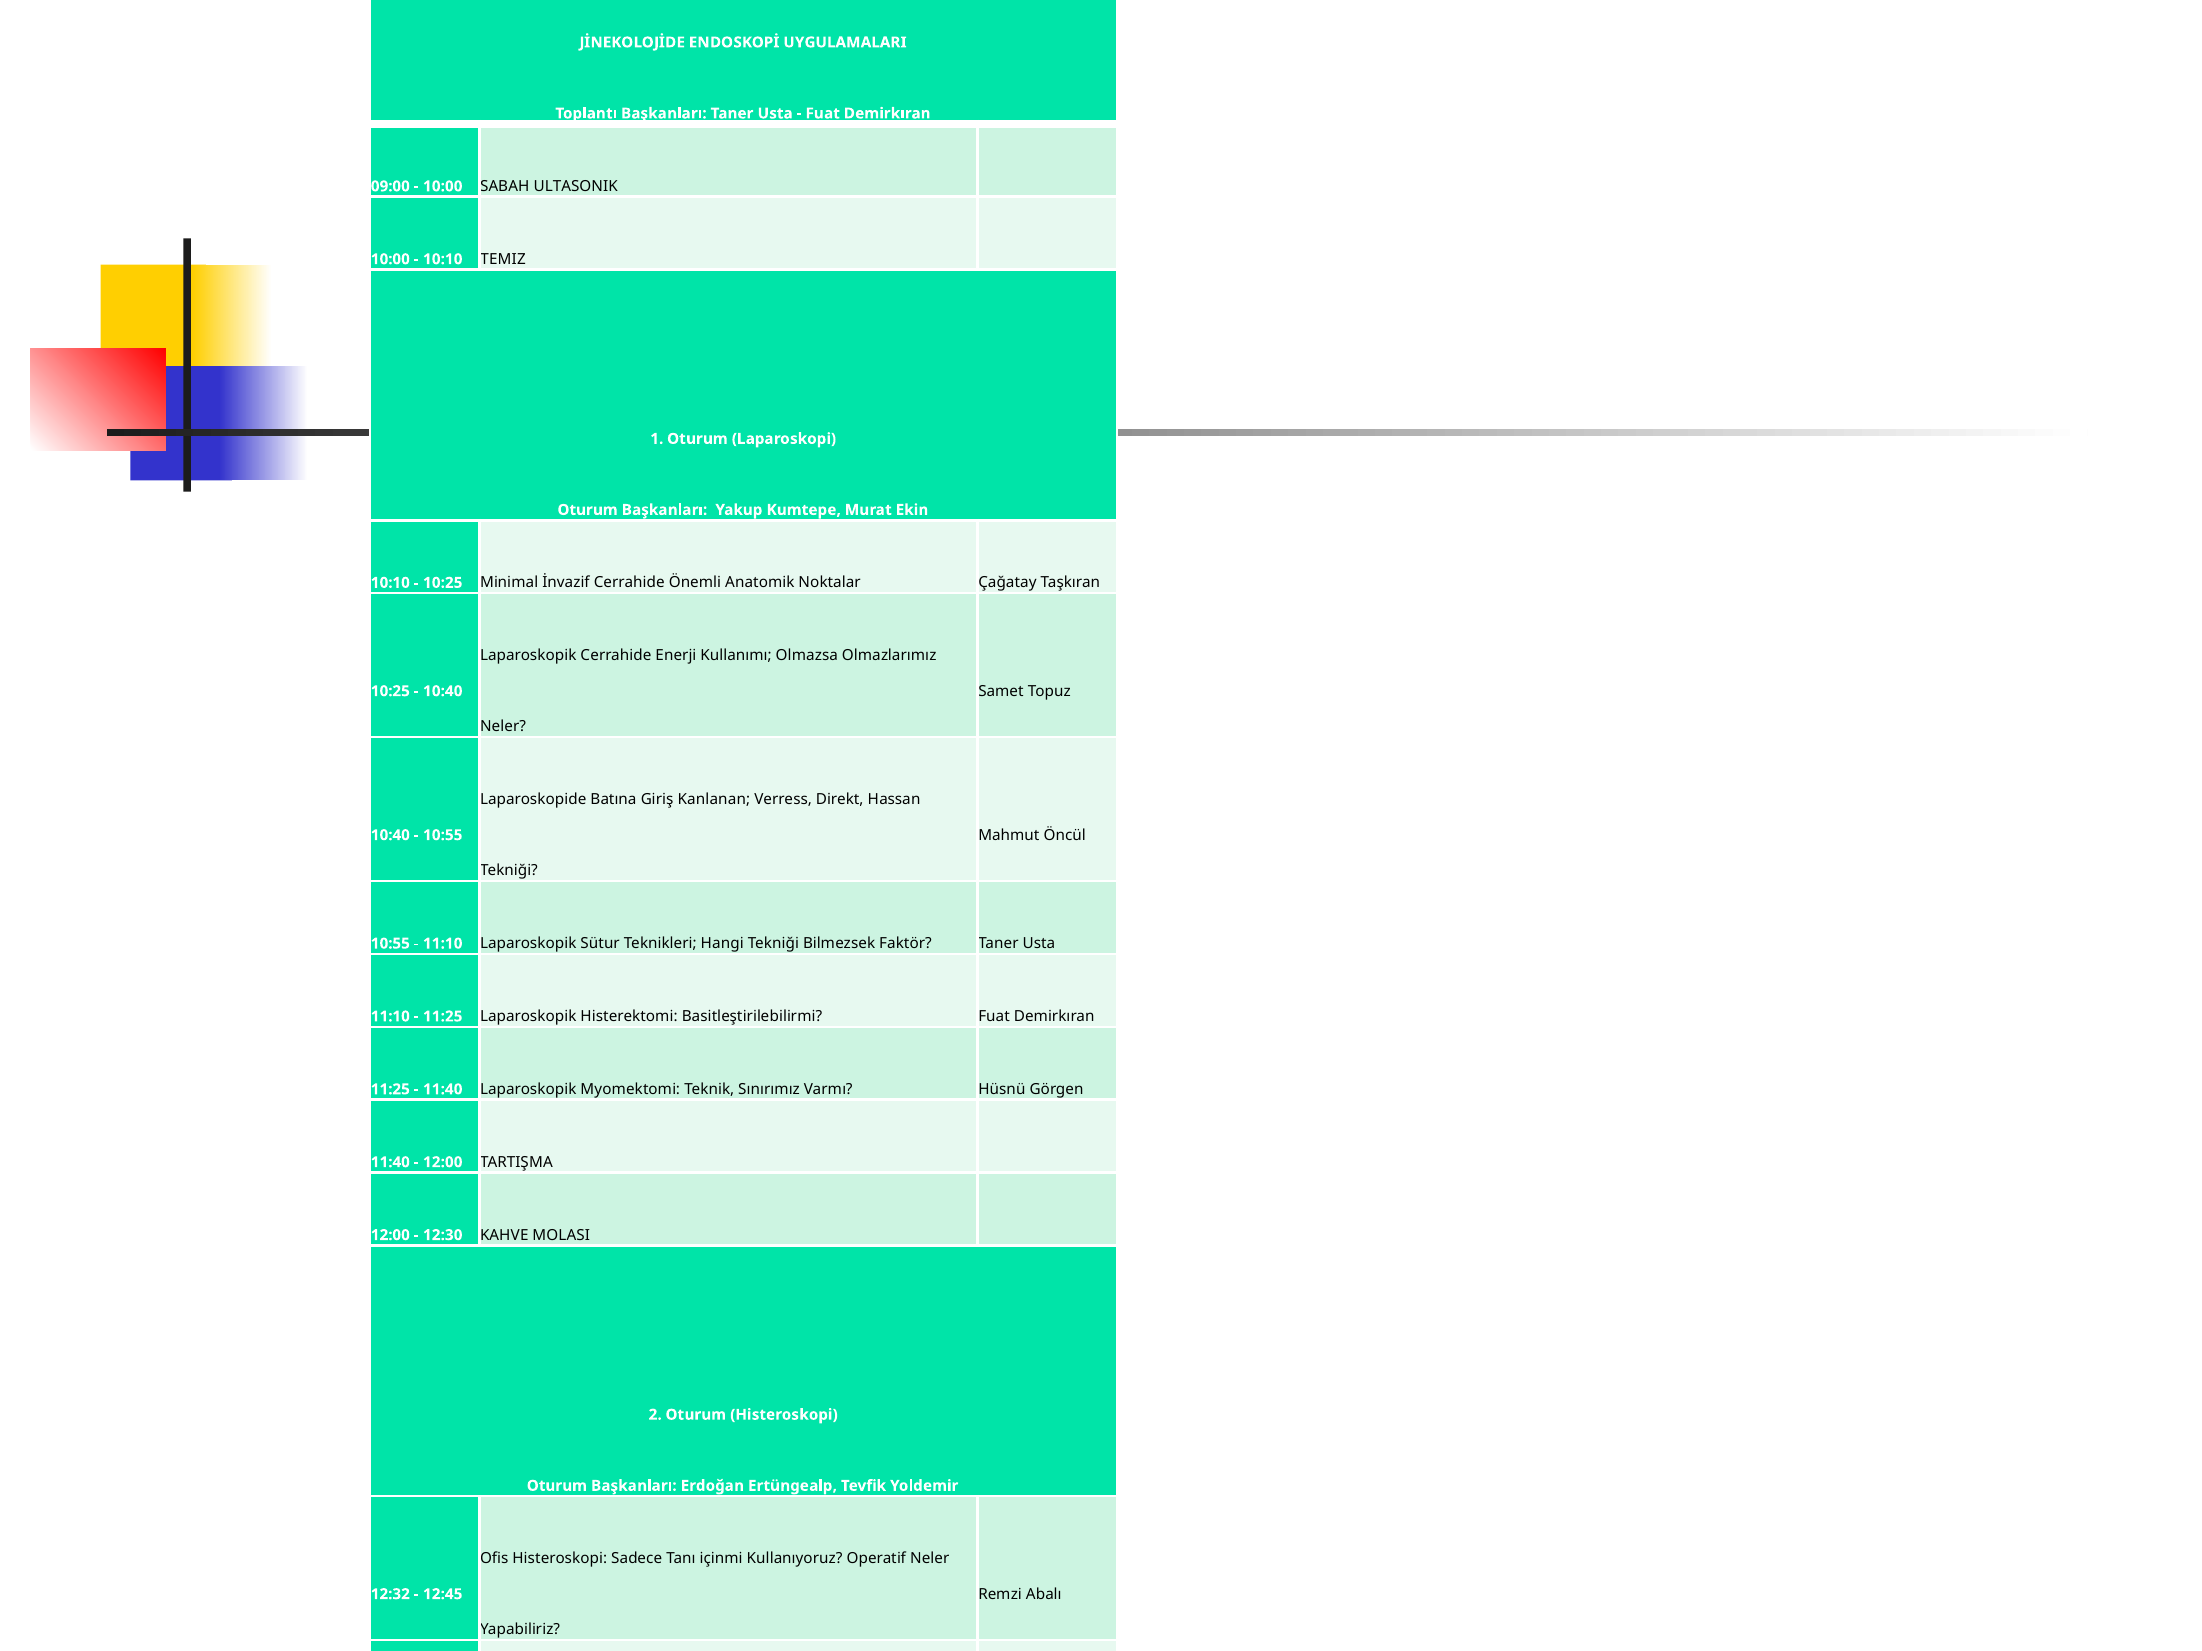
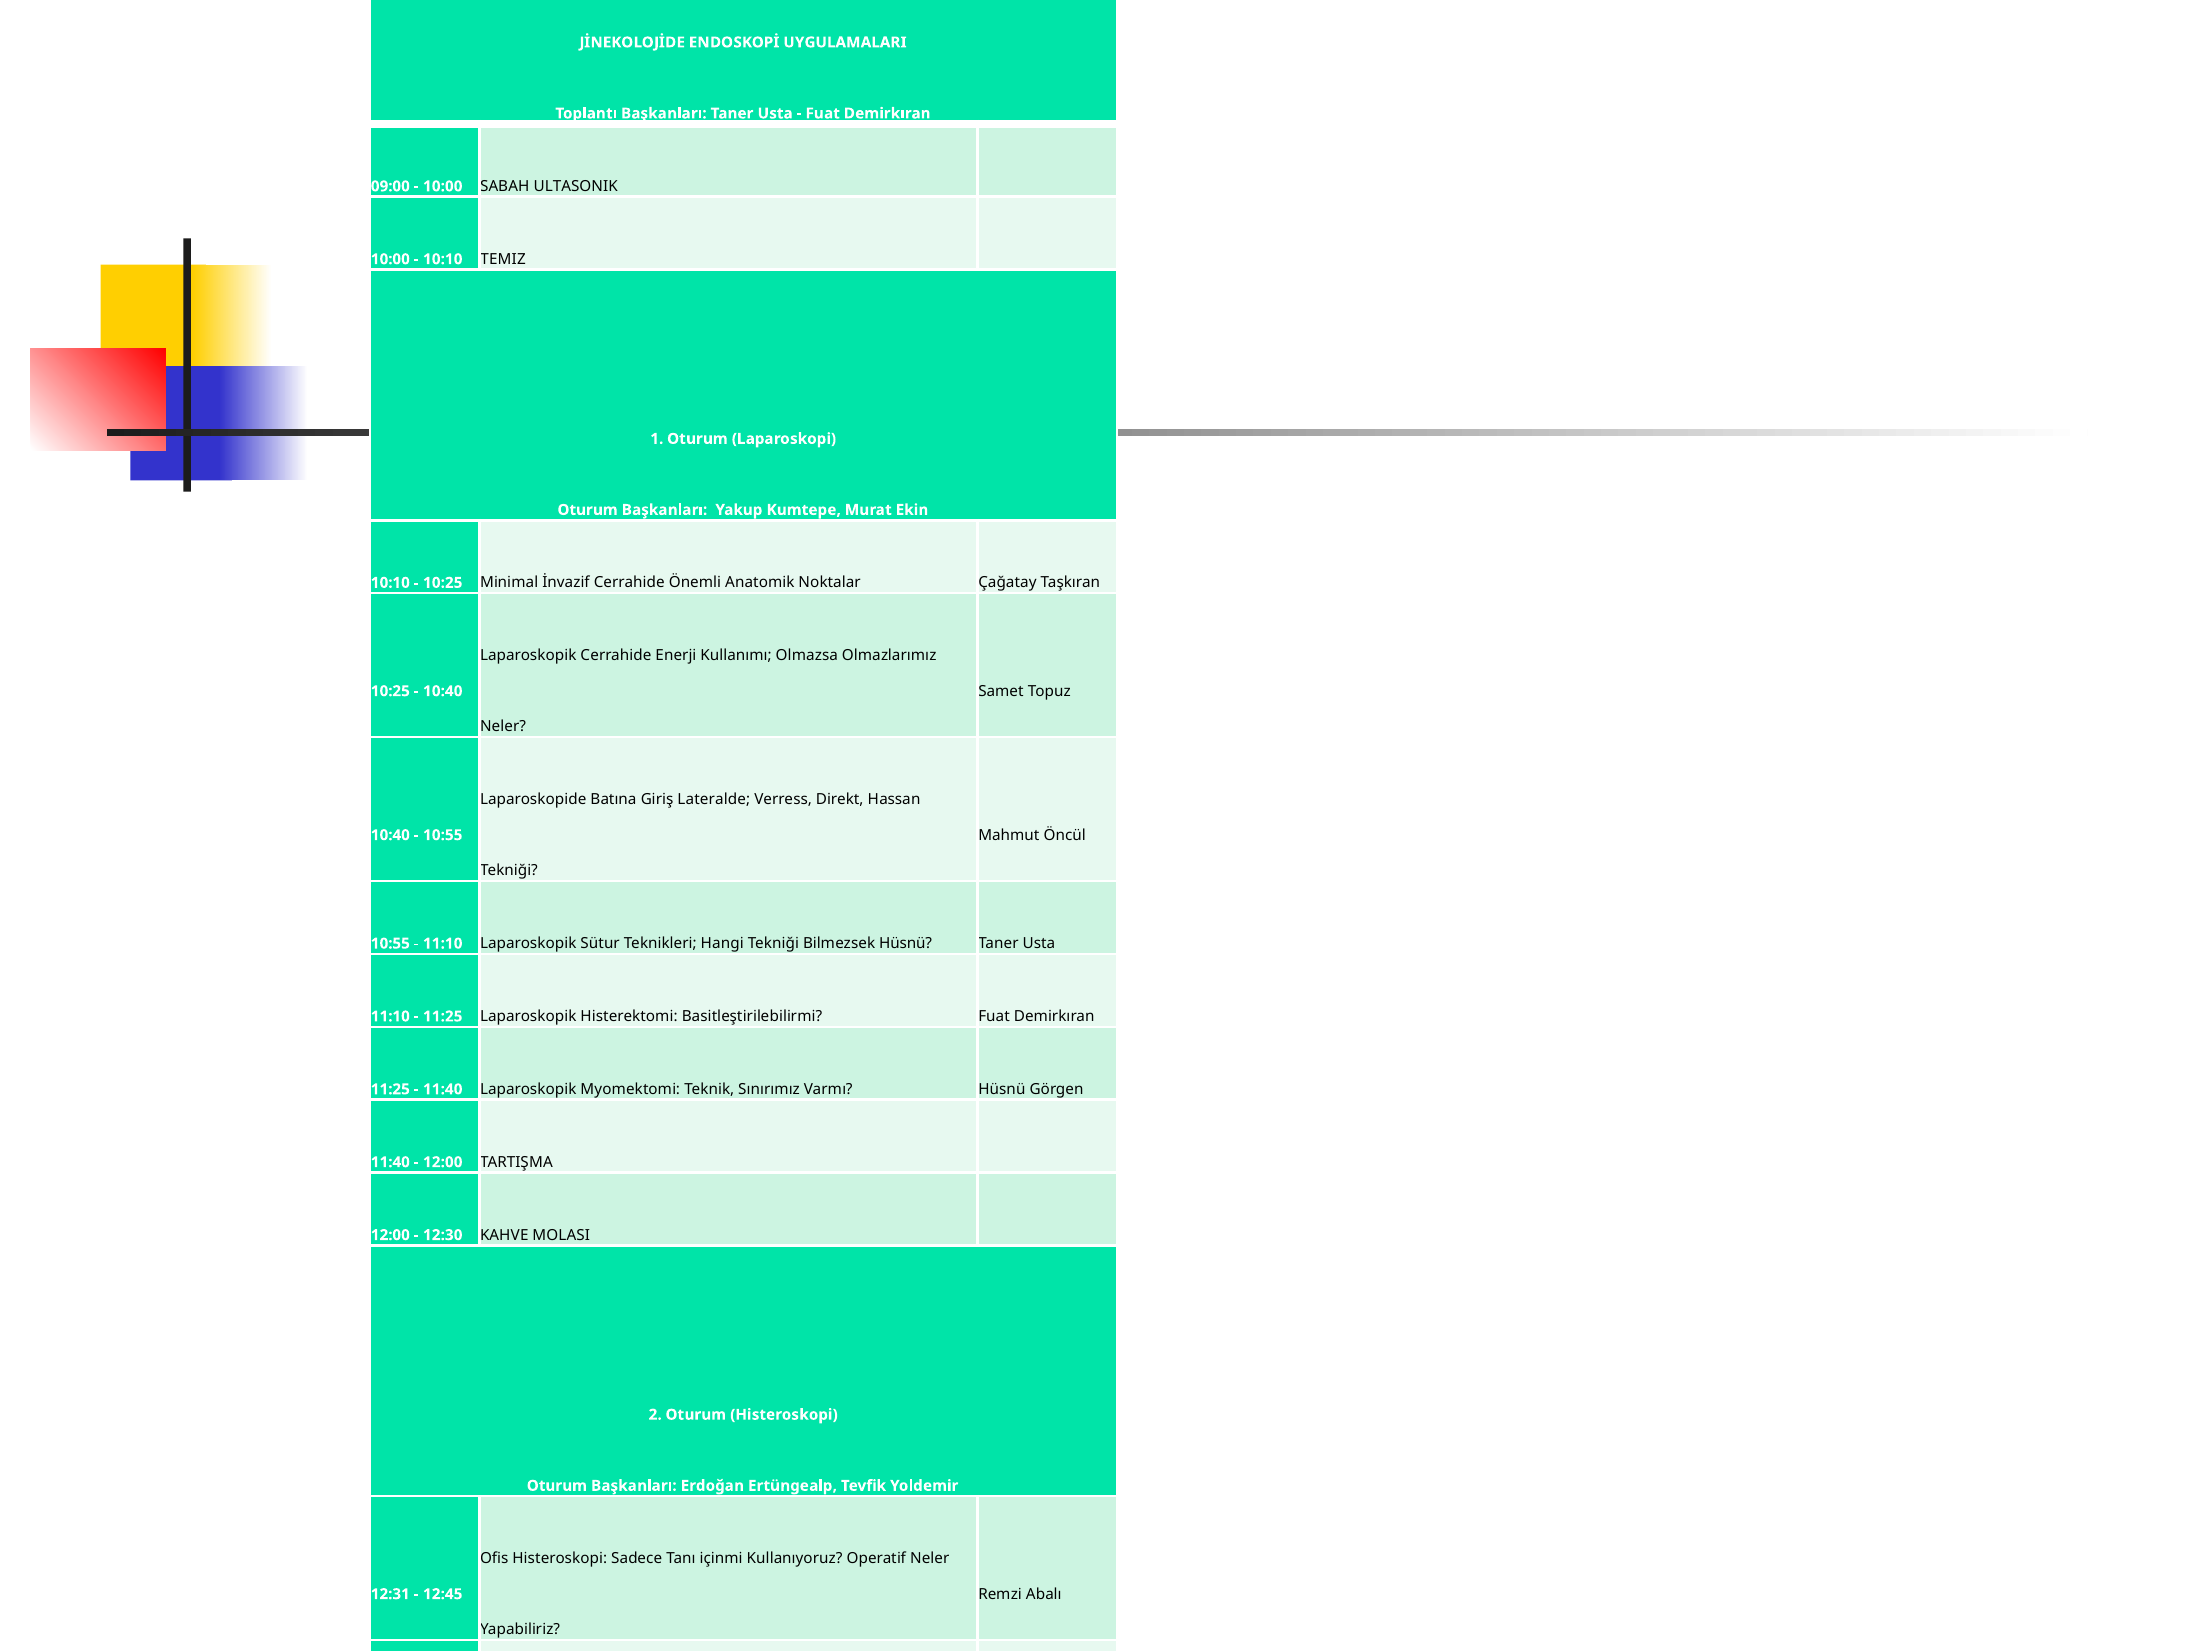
Kanlanan: Kanlanan -> Lateralde (714, 800)
Bilmezsek Faktör: Faktör -> Hüsnü (906, 944)
12:32: 12:32 -> 12:31 (390, 1595)
